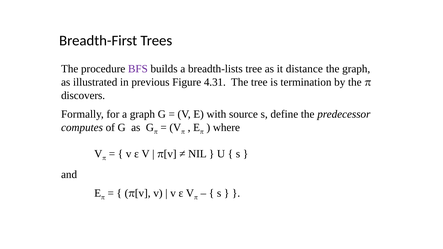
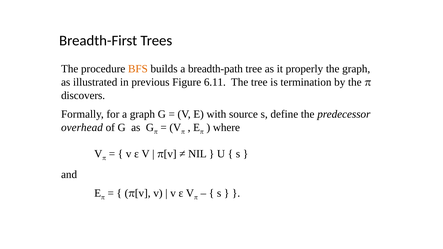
BFS colour: purple -> orange (138, 69)
breadth-lists: breadth-lists -> breadth-path (215, 69)
distance: distance -> properly (304, 69)
4.31: 4.31 -> 6.11 (215, 82)
computes: computes -> overhead (82, 128)
